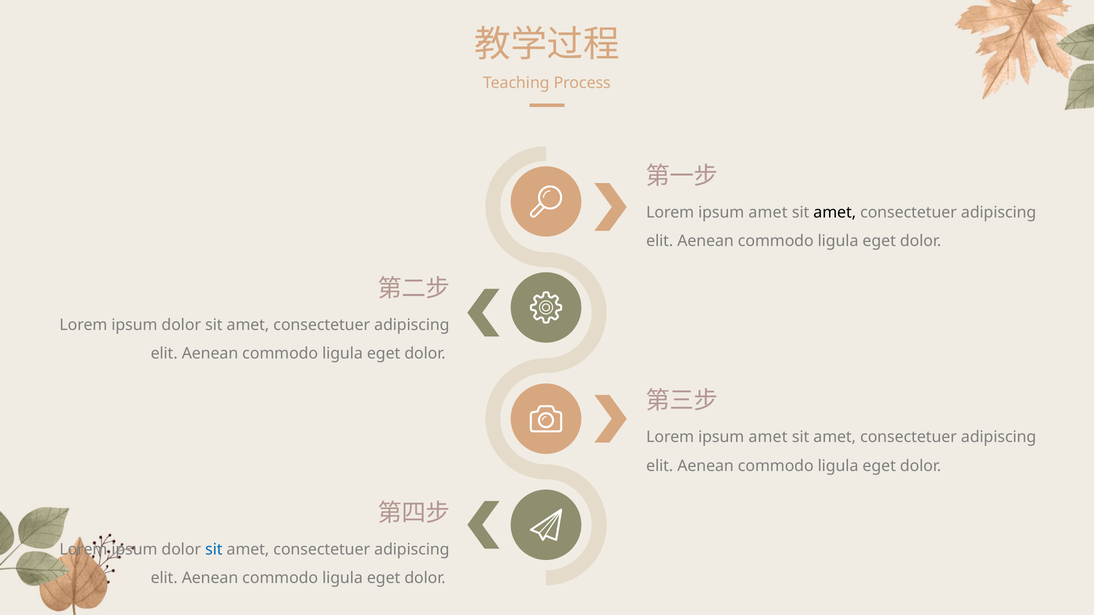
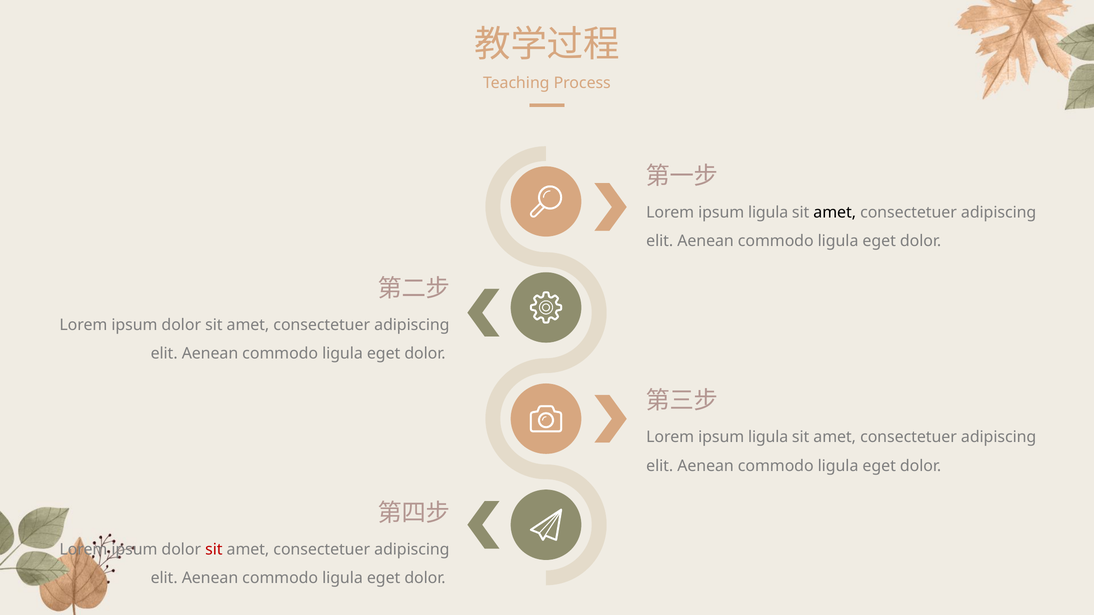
amet: amet -> ligula (768, 213)
amet: amet -> ligula (768, 438)
sit colour: blue -> red (214, 550)
